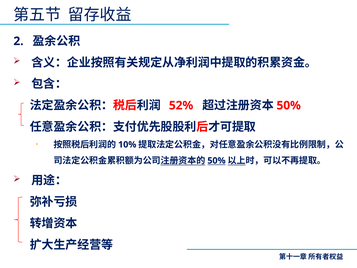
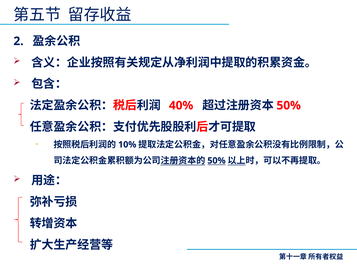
52%: 52% -> 40% (181, 105)
